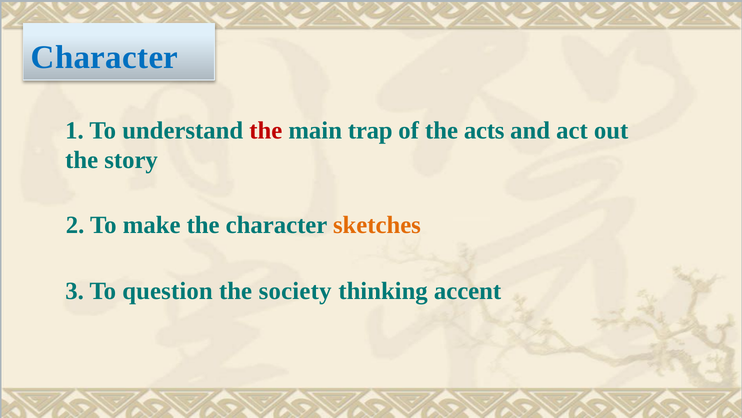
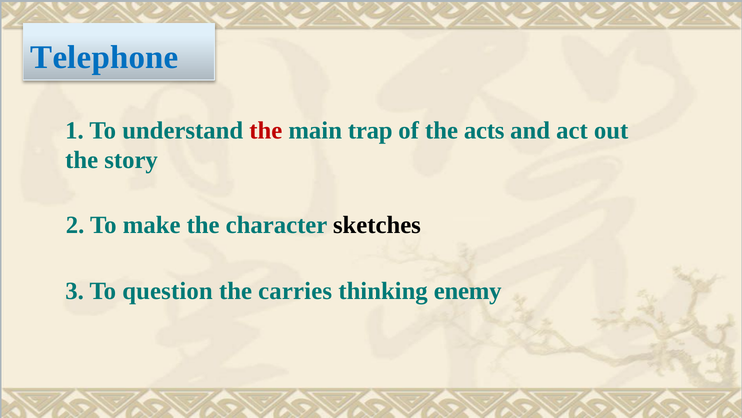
Character: Character -> Telephone (105, 57)
sketches colour: orange -> black (377, 225)
society: society -> carries (295, 291)
accent: accent -> enemy (468, 291)
